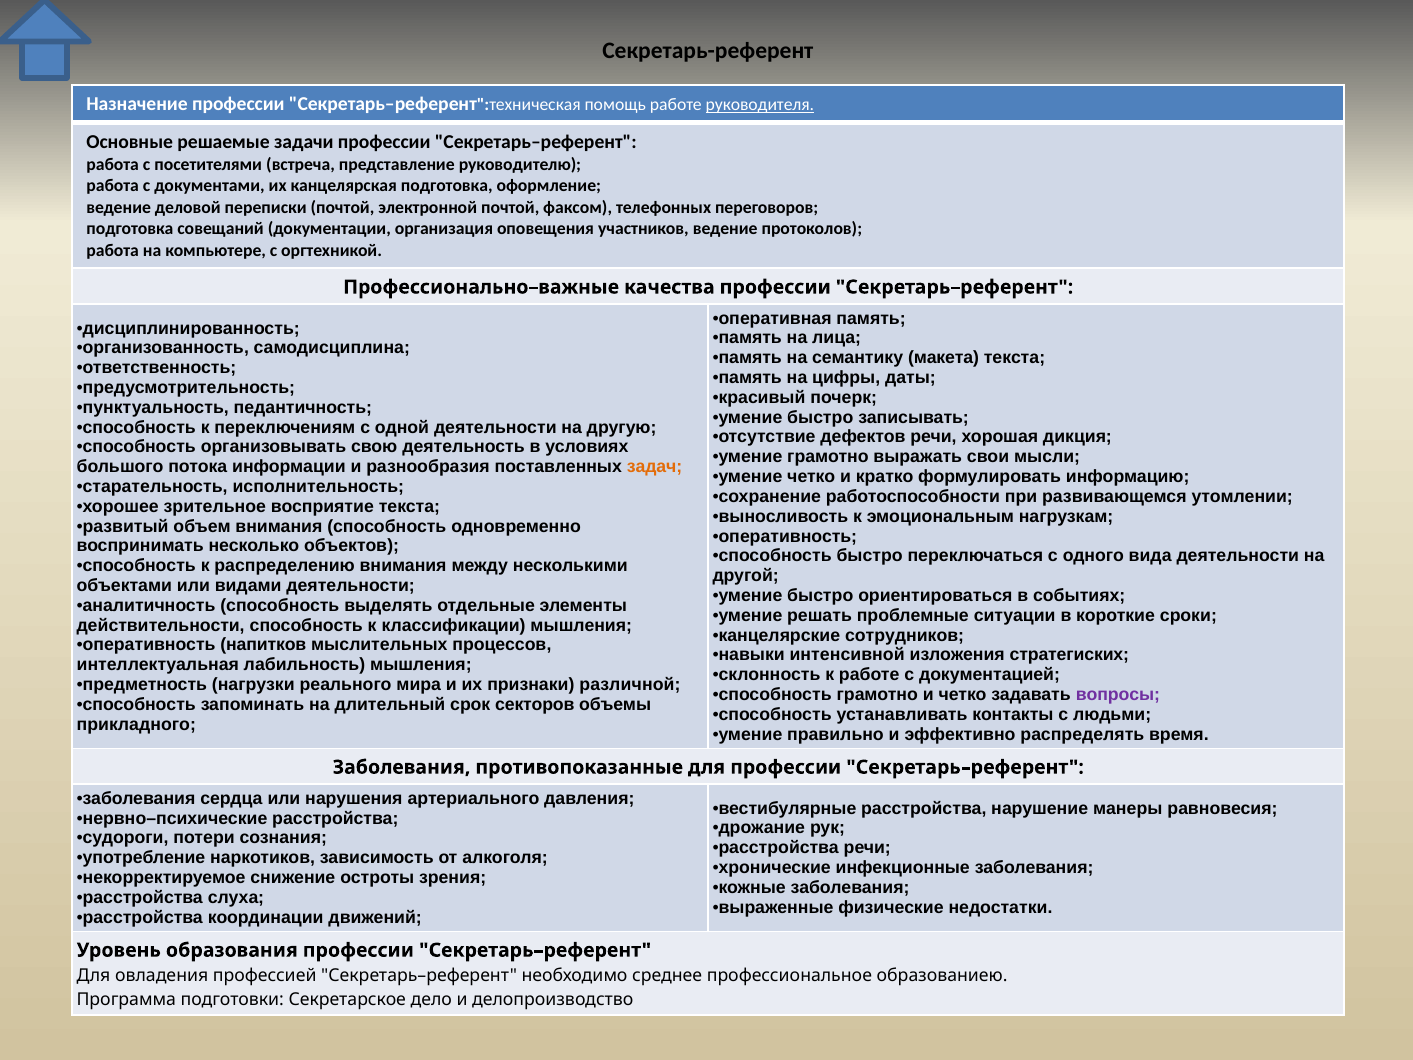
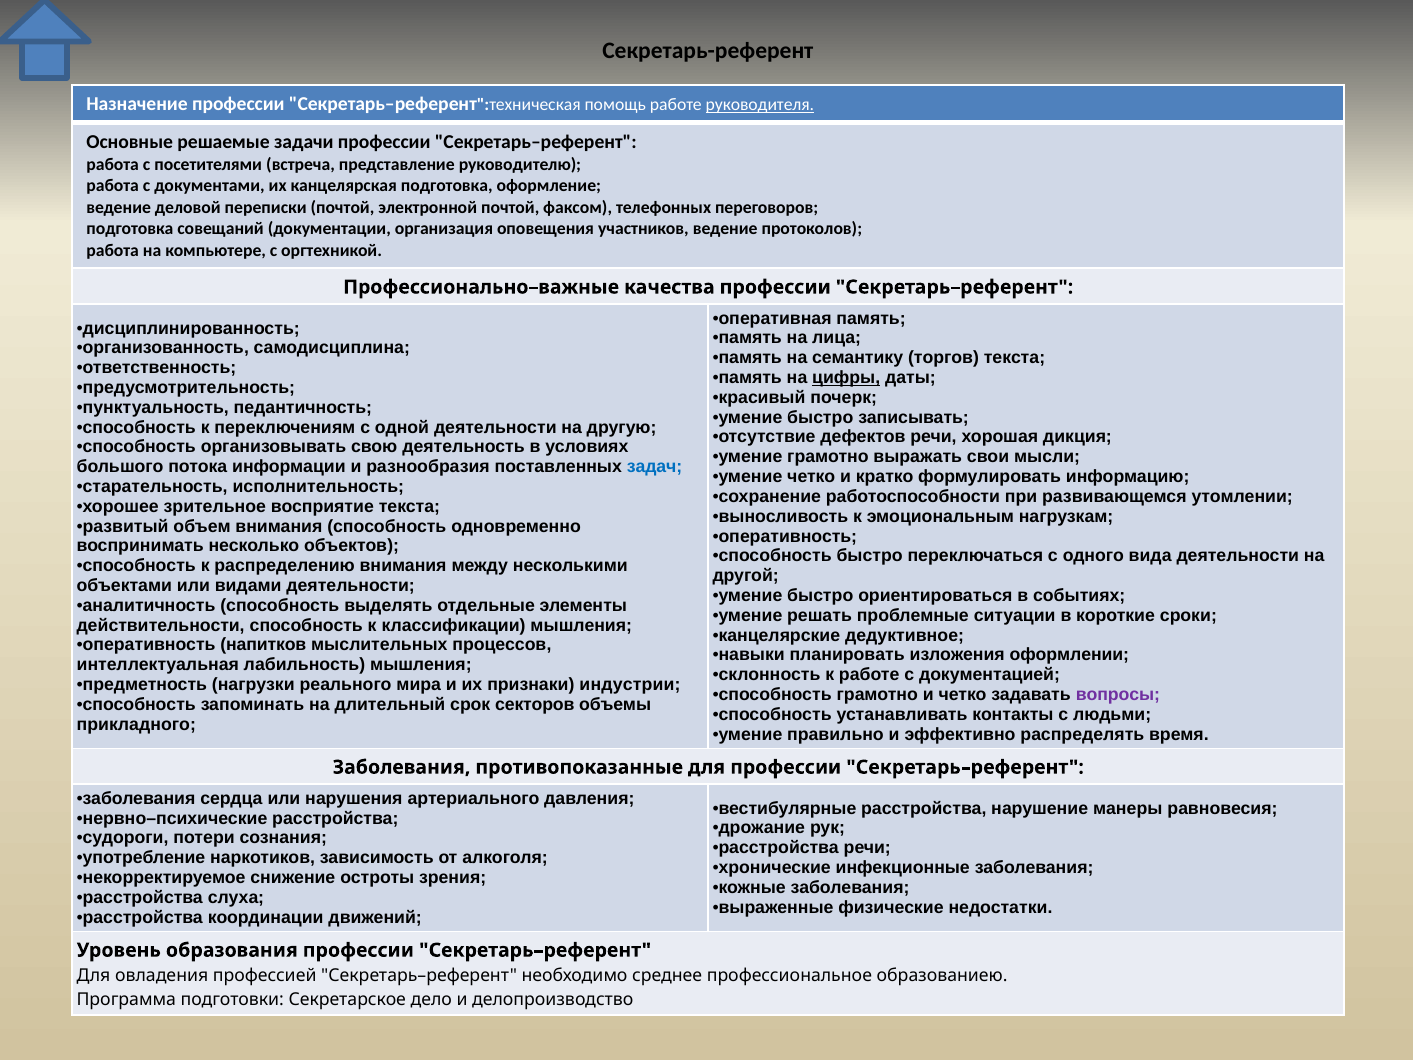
макета: макета -> торгов (944, 358)
цифры underline: none -> present (846, 378)
задач colour: orange -> blue (655, 467)
сотрудников: сотрудников -> дедуктивное (905, 635)
интенсивной: интенсивной -> планировать (847, 655)
стратегиских: стратегиских -> оформлении (1069, 655)
различной: различной -> индустрии (630, 685)
